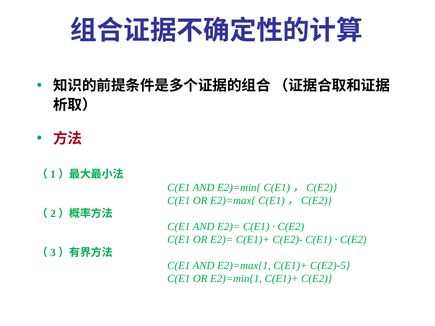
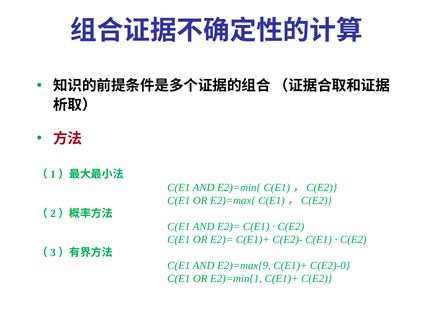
E2)=max{1: E2)=max{1 -> E2)=max{9 (244, 266)
C(E2)-5: C(E2)-5 -> C(E2)-0 (330, 266)
